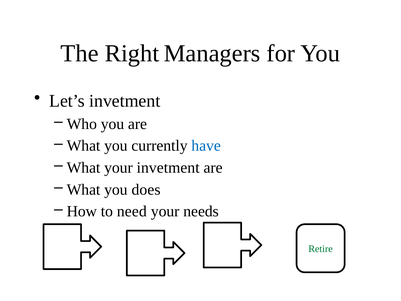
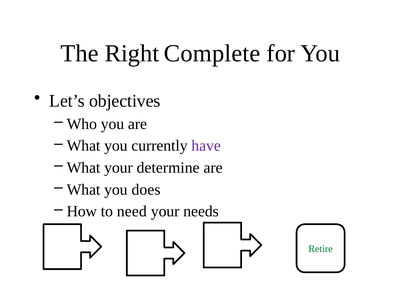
Managers: Managers -> Complete (212, 54)
Let’s invetment: invetment -> objectives (125, 101)
have colour: blue -> purple (206, 146)
your invetment: invetment -> determine (168, 168)
